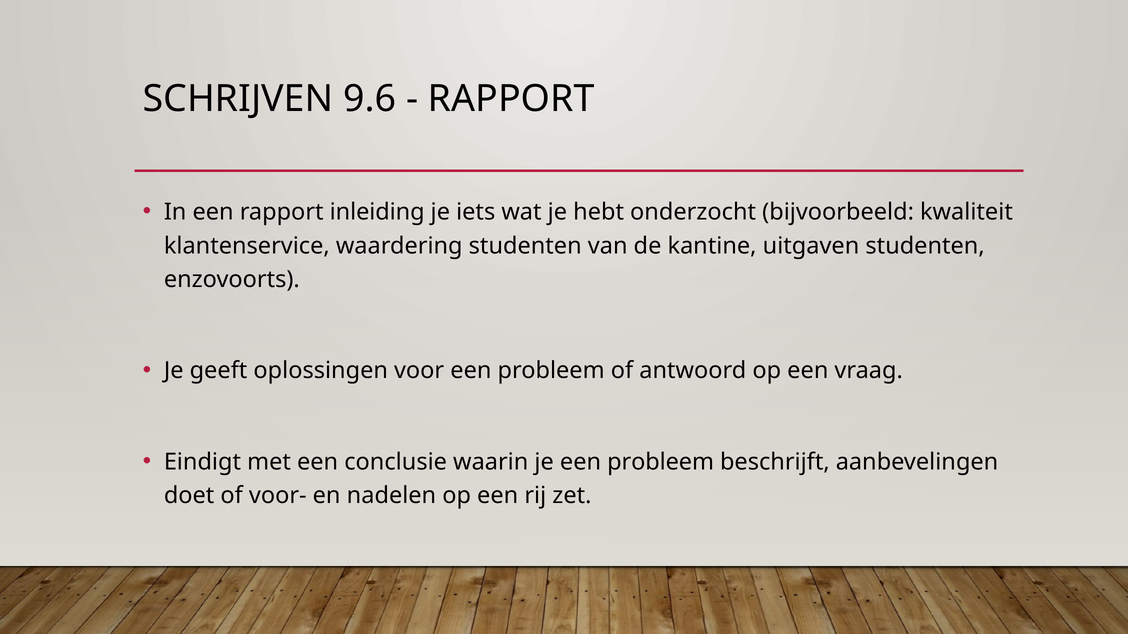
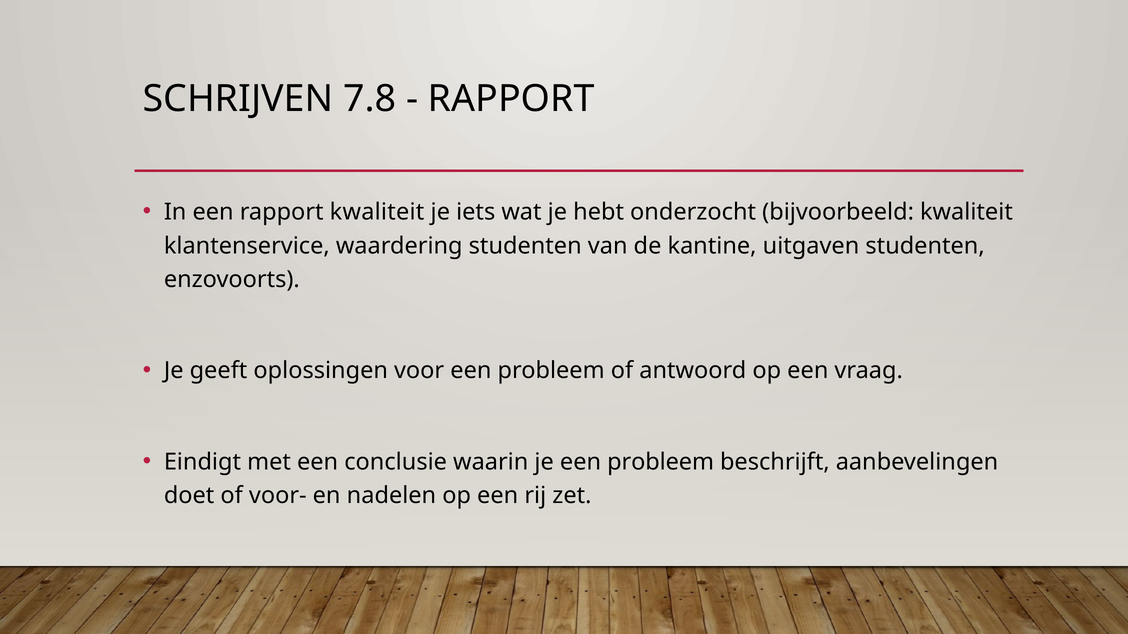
9.6: 9.6 -> 7.8 (370, 99)
rapport inleiding: inleiding -> kwaliteit (377, 212)
